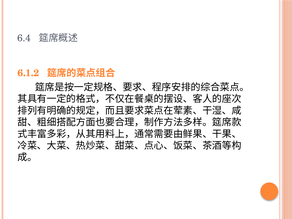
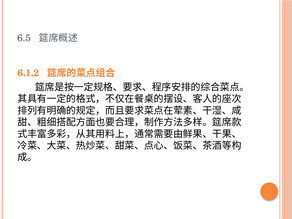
6.4: 6.4 -> 6.5 (24, 38)
